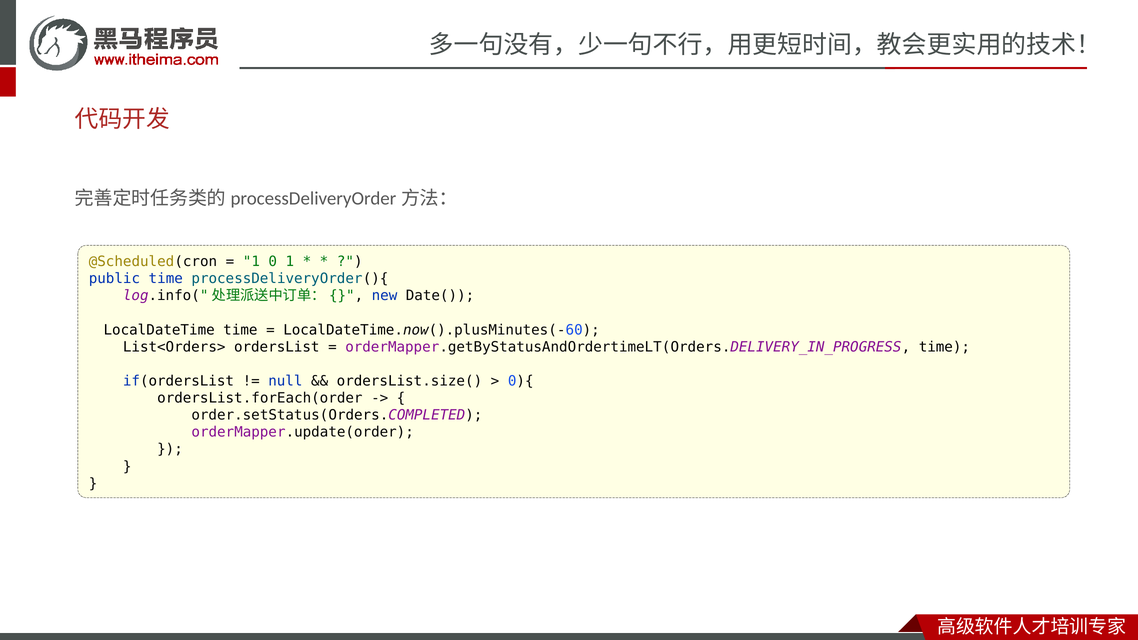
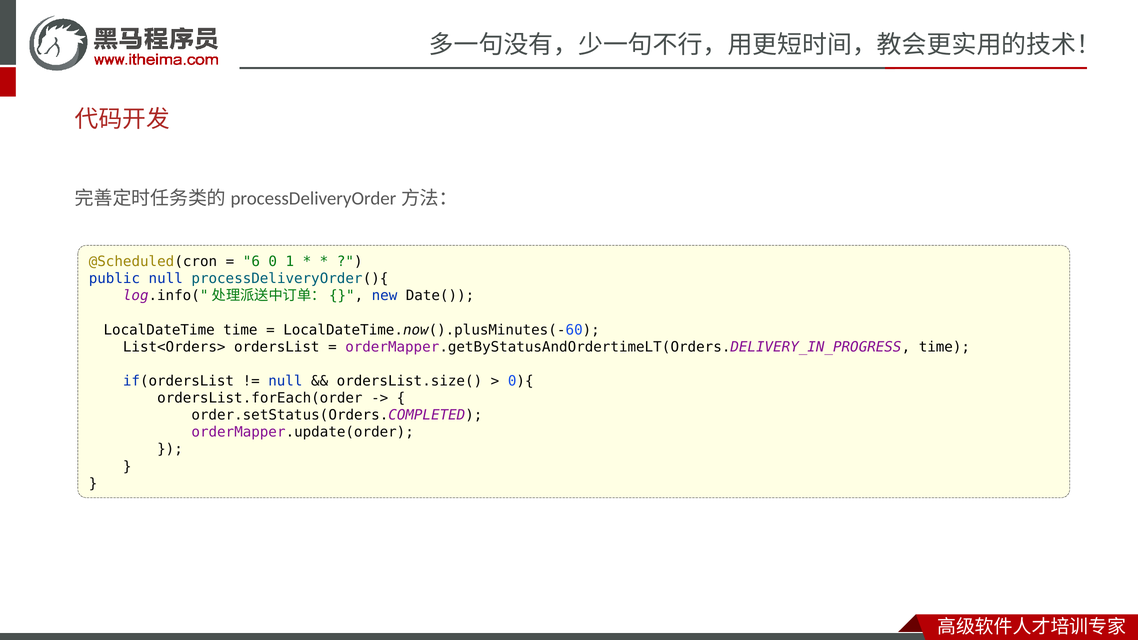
1: 1 -> 6 (251, 262)
public time: time -> null (166, 279)
